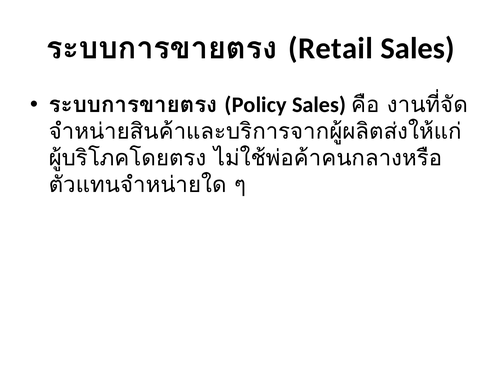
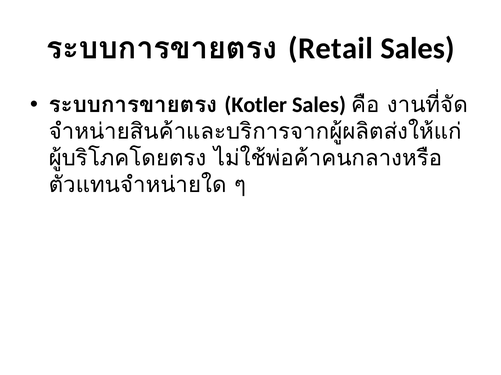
Policy: Policy -> Kotler (256, 105)
